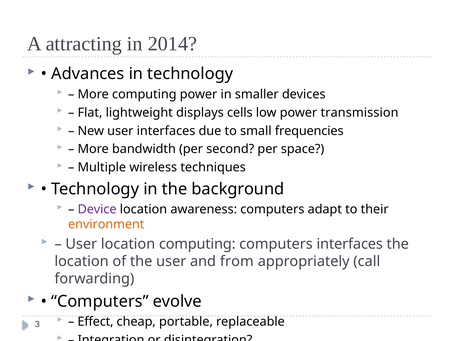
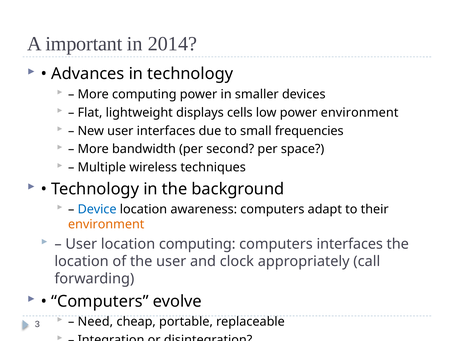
attracting: attracting -> important (84, 44)
power transmission: transmission -> environment (360, 112)
Device colour: purple -> blue (97, 209)
from: from -> clock (237, 261)
Effect: Effect -> Need (95, 321)
